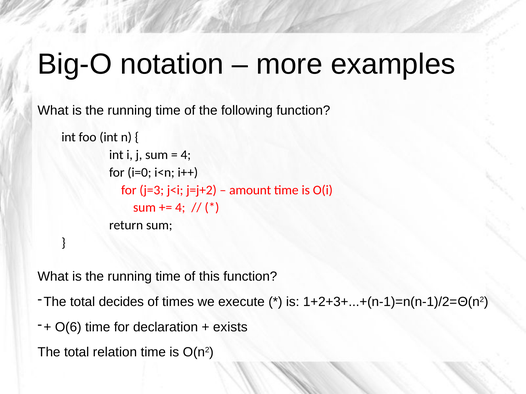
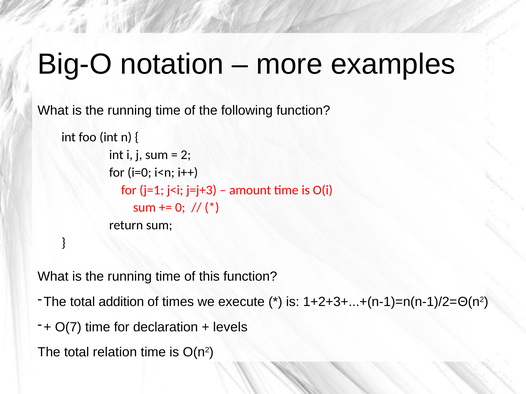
4: 4 -> 2 (186, 155)
j=3: j=3 -> j=1 (152, 190)
j=j+2: j=j+2 -> j=j+3 (201, 190)
4: 4 -> 0 (180, 208)
decides: decides -> addition (121, 302)
O(6: O(6 -> O(7 (68, 327)
exists: exists -> levels (230, 327)
